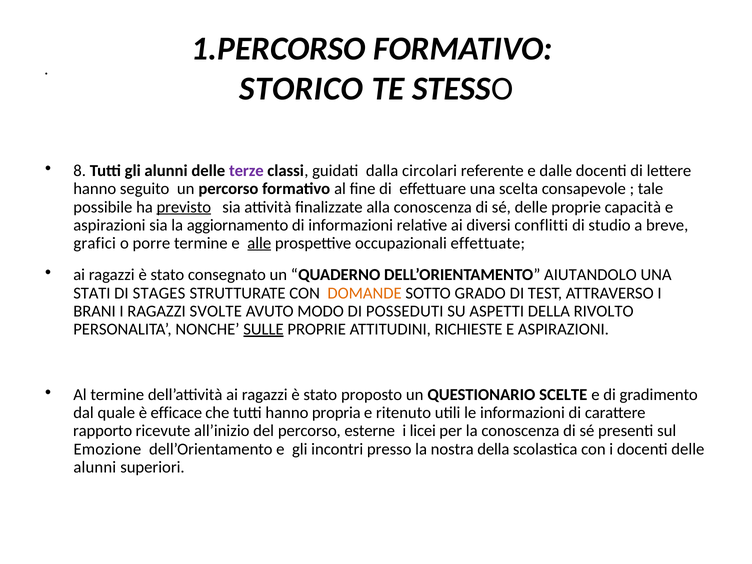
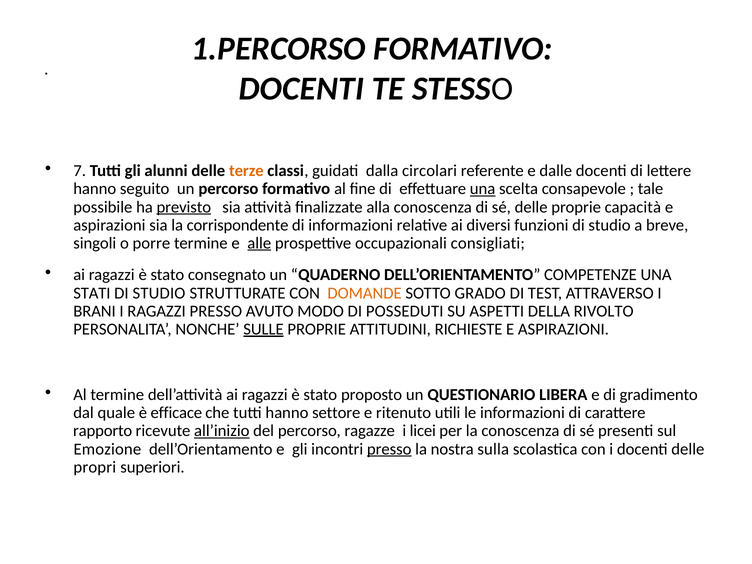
STORICO: STORICO -> DOCENTI (301, 89)
8: 8 -> 7 (80, 171)
terze colour: purple -> orange (246, 171)
una underline: none -> present (483, 189)
aggiornamento: aggiornamento -> corrispondente (238, 225)
conflitti: conflitti -> funzioni (541, 225)
grafici: grafici -> singoli (95, 243)
effettuate: effettuate -> consigliati (488, 243)
AIUTANDOLO: AIUTANDOLO -> COMPETENZE (590, 275)
STAGES: STAGES -> STUDIO (159, 293)
RAGAZZI SVOLTE: SVOLTE -> PRESSO (216, 311)
SCELTE: SCELTE -> LIBERA (563, 395)
propria: propria -> settore (336, 413)
all’inizio underline: none -> present (222, 431)
esterne: esterne -> ragazze (370, 431)
presso underline: none -> present (389, 449)
nostra della: della -> sulla (493, 449)
alunni: alunni -> propri (95, 467)
